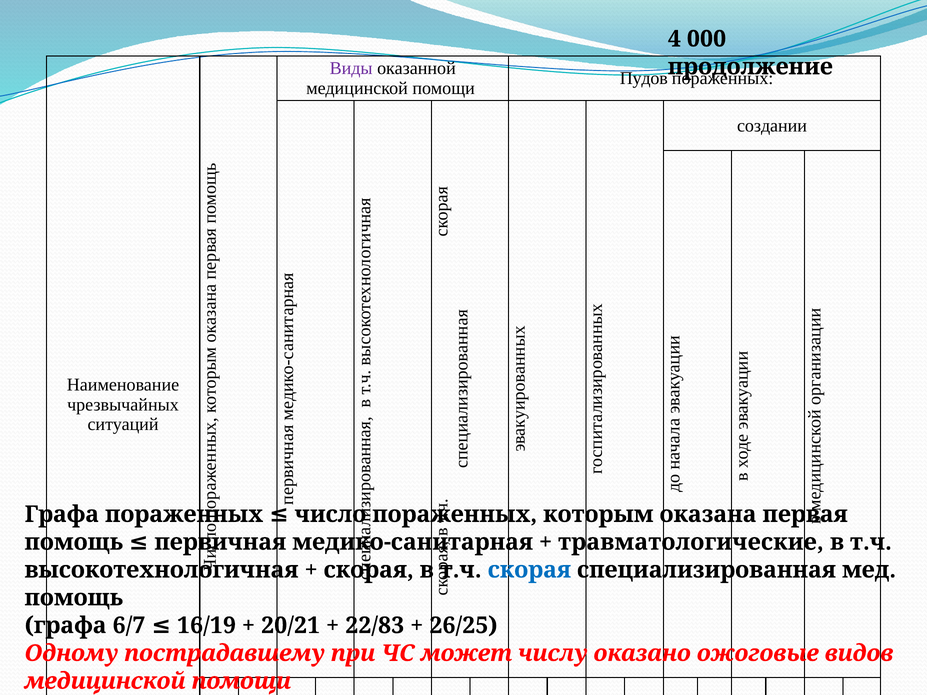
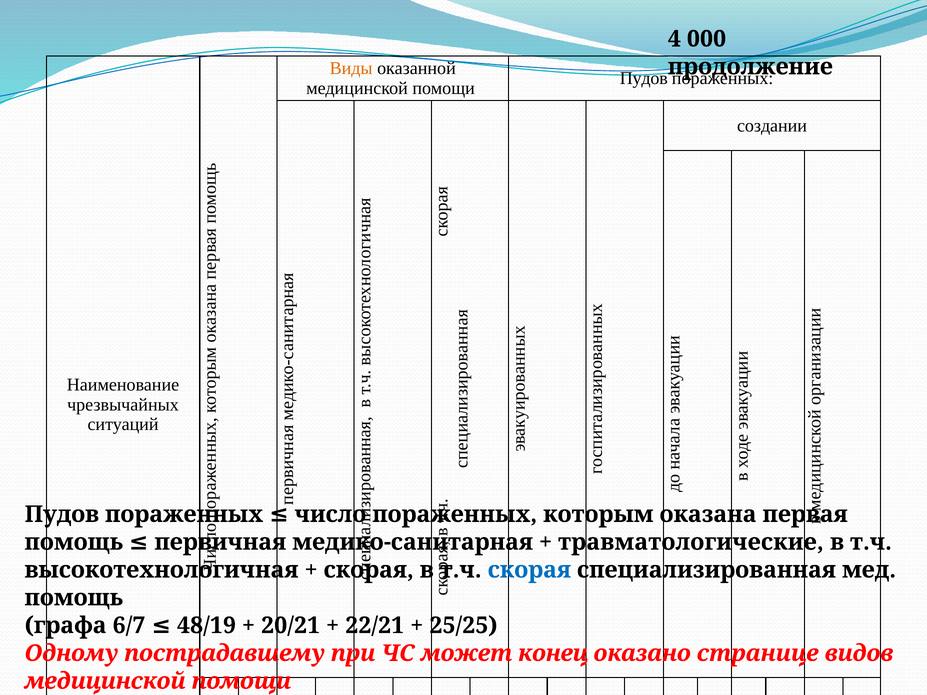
Виды colour: purple -> orange (351, 68)
Графа: Графа -> Пудов (62, 514)
16/19: 16/19 -> 48/19 (206, 626)
22/83: 22/83 -> 22/21 (375, 626)
26/25: 26/25 -> 25/25 (463, 626)
числу: числу -> конец (553, 654)
ожоговые: ожоговые -> странице (758, 654)
